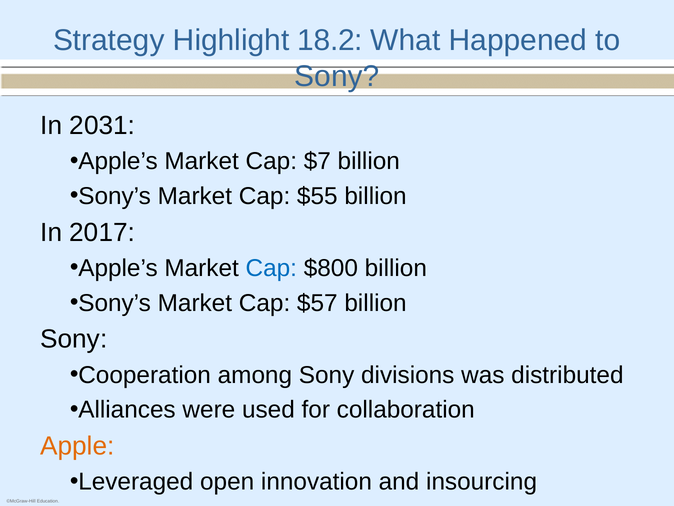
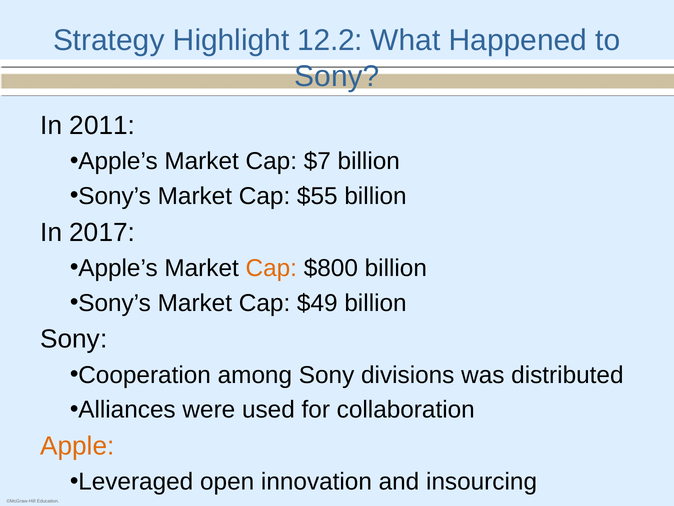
18.2: 18.2 -> 12.2 (330, 40)
2031: 2031 -> 2011 (102, 125)
Cap colour: blue -> orange (271, 268)
$57: $57 -> $49 (317, 303)
